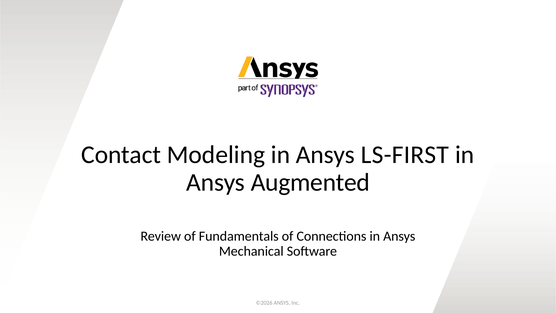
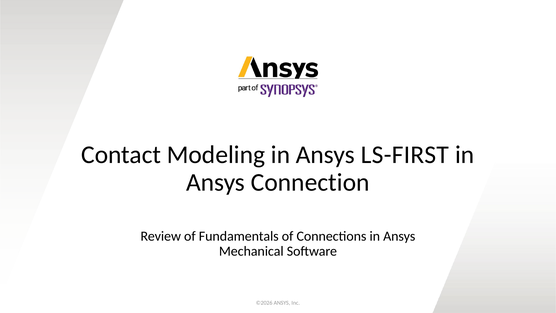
Augmented: Augmented -> Connection (310, 182)
